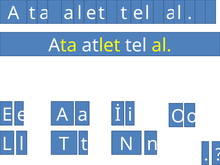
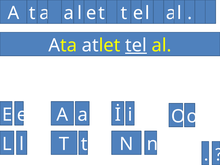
tel underline: none -> present (136, 45)
